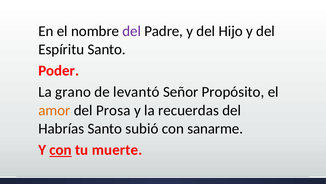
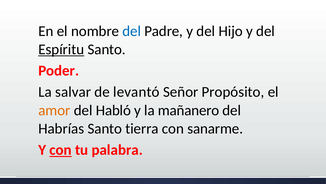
del colour: purple -> blue (132, 31)
Espíritu underline: none -> present (61, 49)
grano: grano -> salvar (73, 92)
Prosa: Prosa -> Habló (113, 110)
recuerdas: recuerdas -> mañanero (189, 110)
subió: subió -> tierra (142, 128)
muerte: muerte -> palabra (117, 149)
